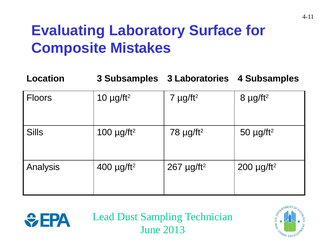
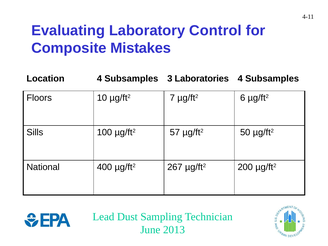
Surface: Surface -> Control (216, 31)
Location 3: 3 -> 4 (99, 79)
8: 8 -> 6 (243, 98)
78: 78 -> 57 (175, 132)
Analysis: Analysis -> National (43, 167)
